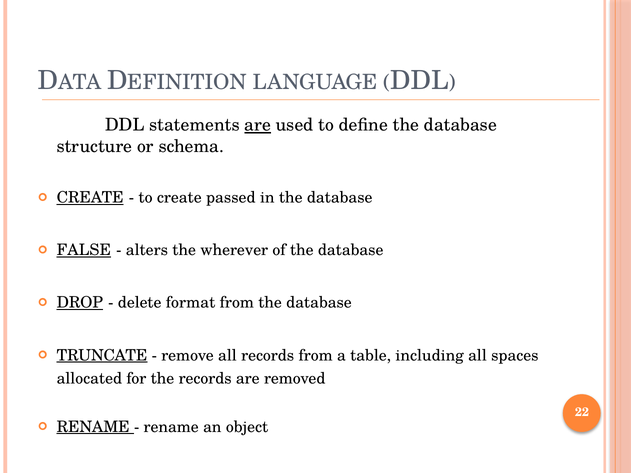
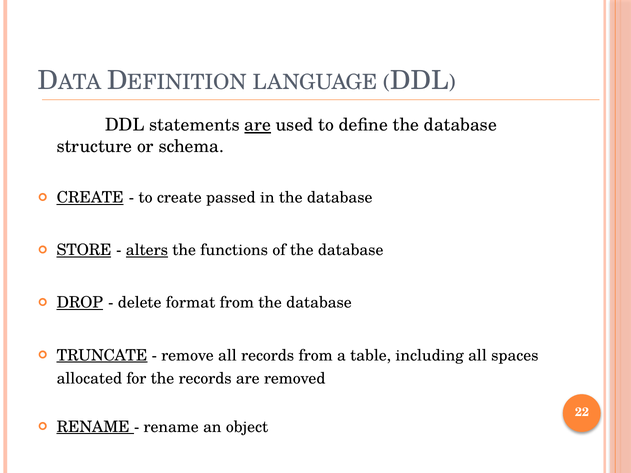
FALSE: FALSE -> STORE (84, 250)
alters underline: none -> present (147, 250)
wherever: wherever -> functions (234, 250)
